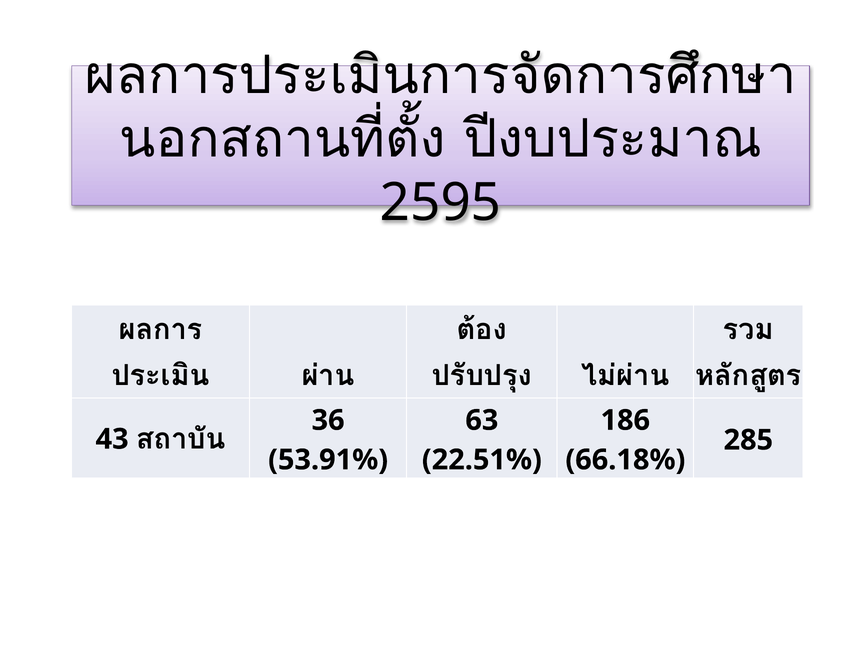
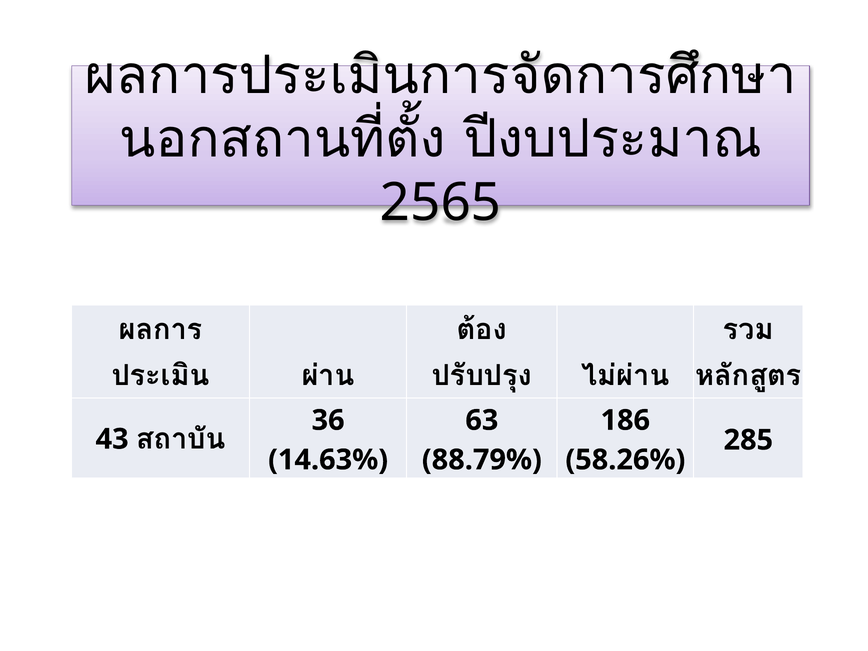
2595: 2595 -> 2565 (441, 203)
53.91%: 53.91% -> 14.63% (328, 460)
22.51%: 22.51% -> 88.79% (482, 460)
66.18%: 66.18% -> 58.26% (625, 460)
